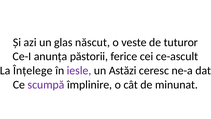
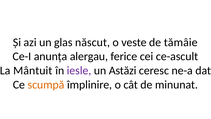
tuturor: tuturor -> tămâie (181, 42)
păstorii: păstorii -> alergau (89, 56)
Înțelege: Înțelege -> Mântuit (33, 70)
scumpă colour: purple -> orange (46, 84)
